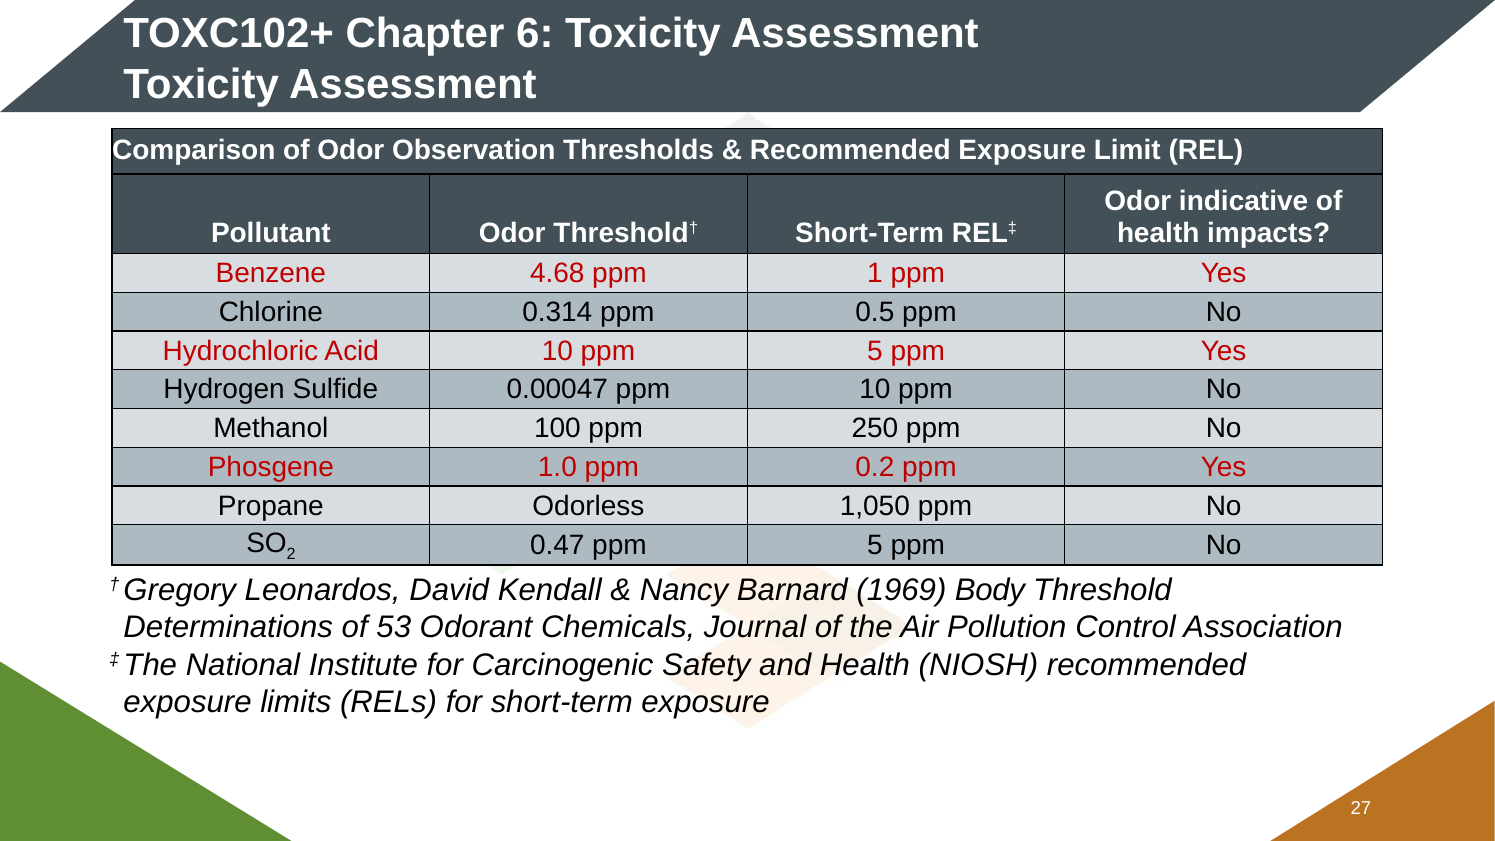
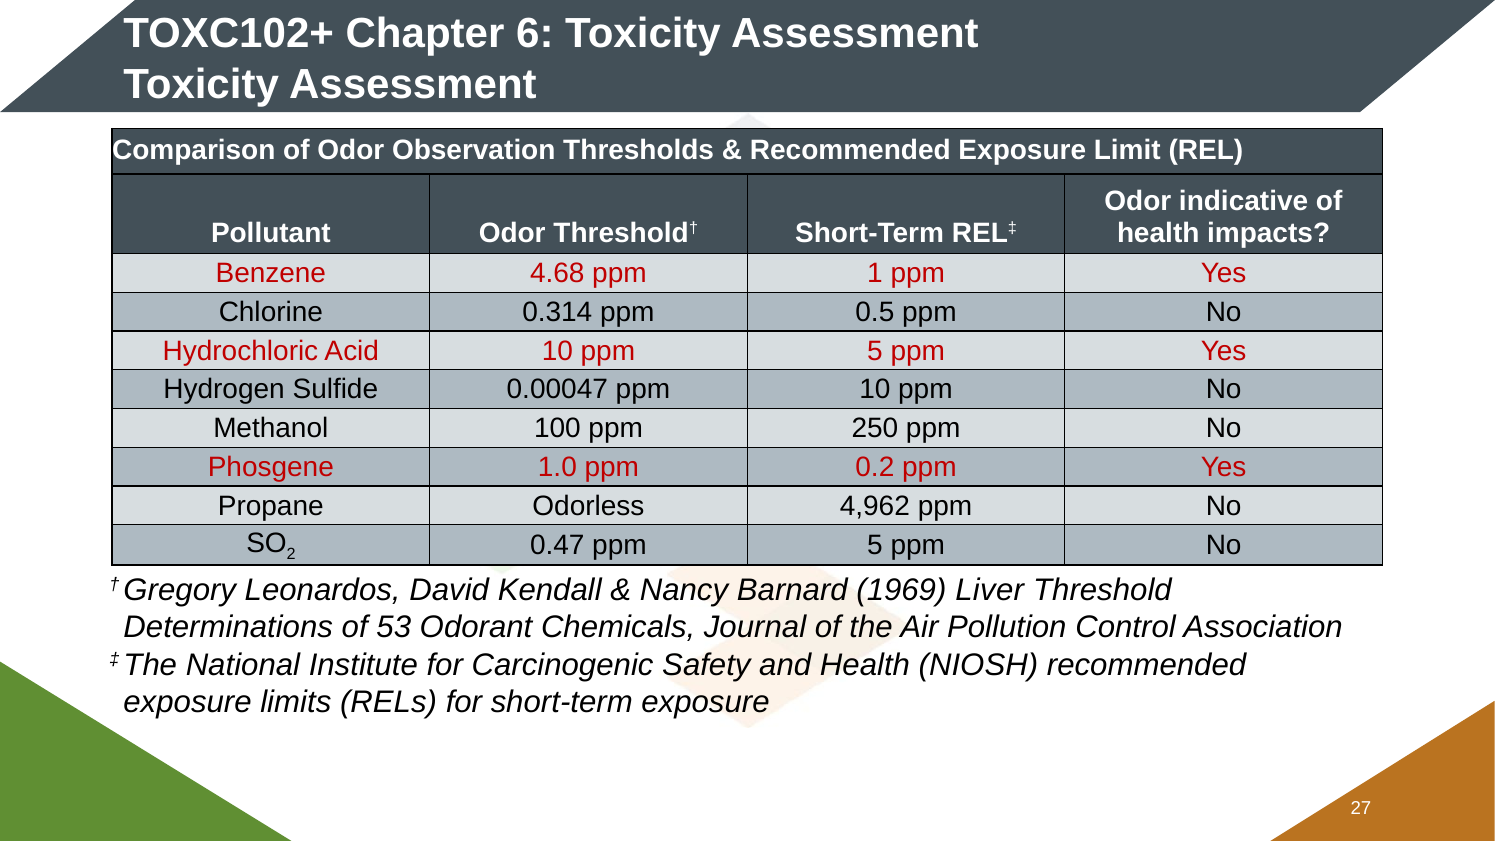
1,050: 1,050 -> 4,962 (875, 506)
Body: Body -> Liver (990, 590)
